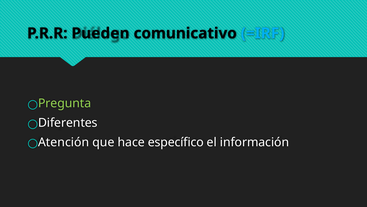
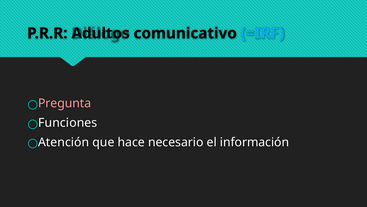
Pueden: Pueden -> Adultos (101, 33)
Pregunta colour: light green -> pink (65, 103)
Diferentes: Diferentes -> Funciones (68, 122)
específico: específico -> necesario (176, 142)
